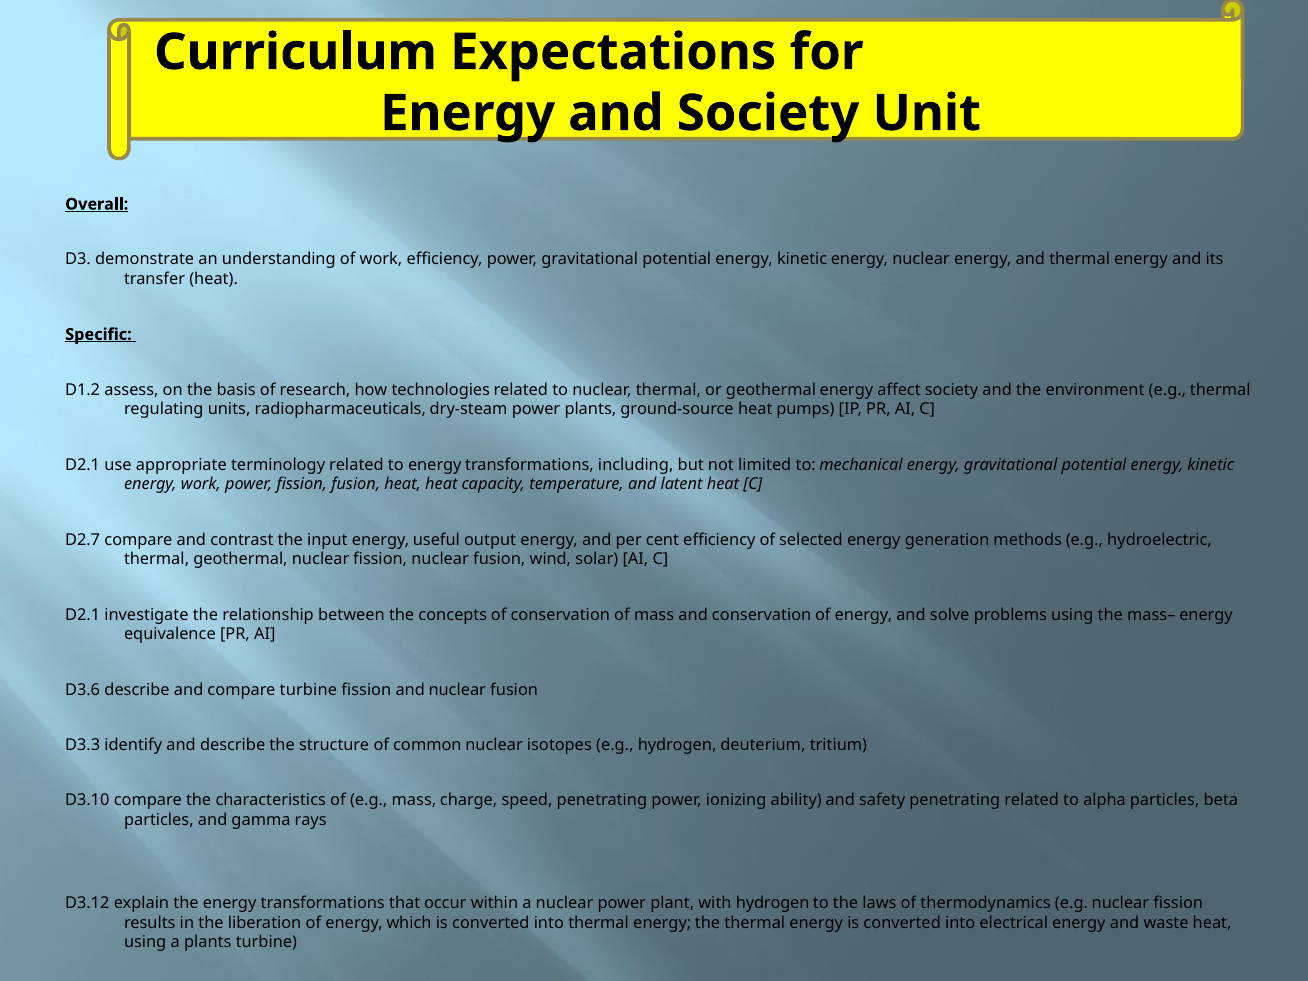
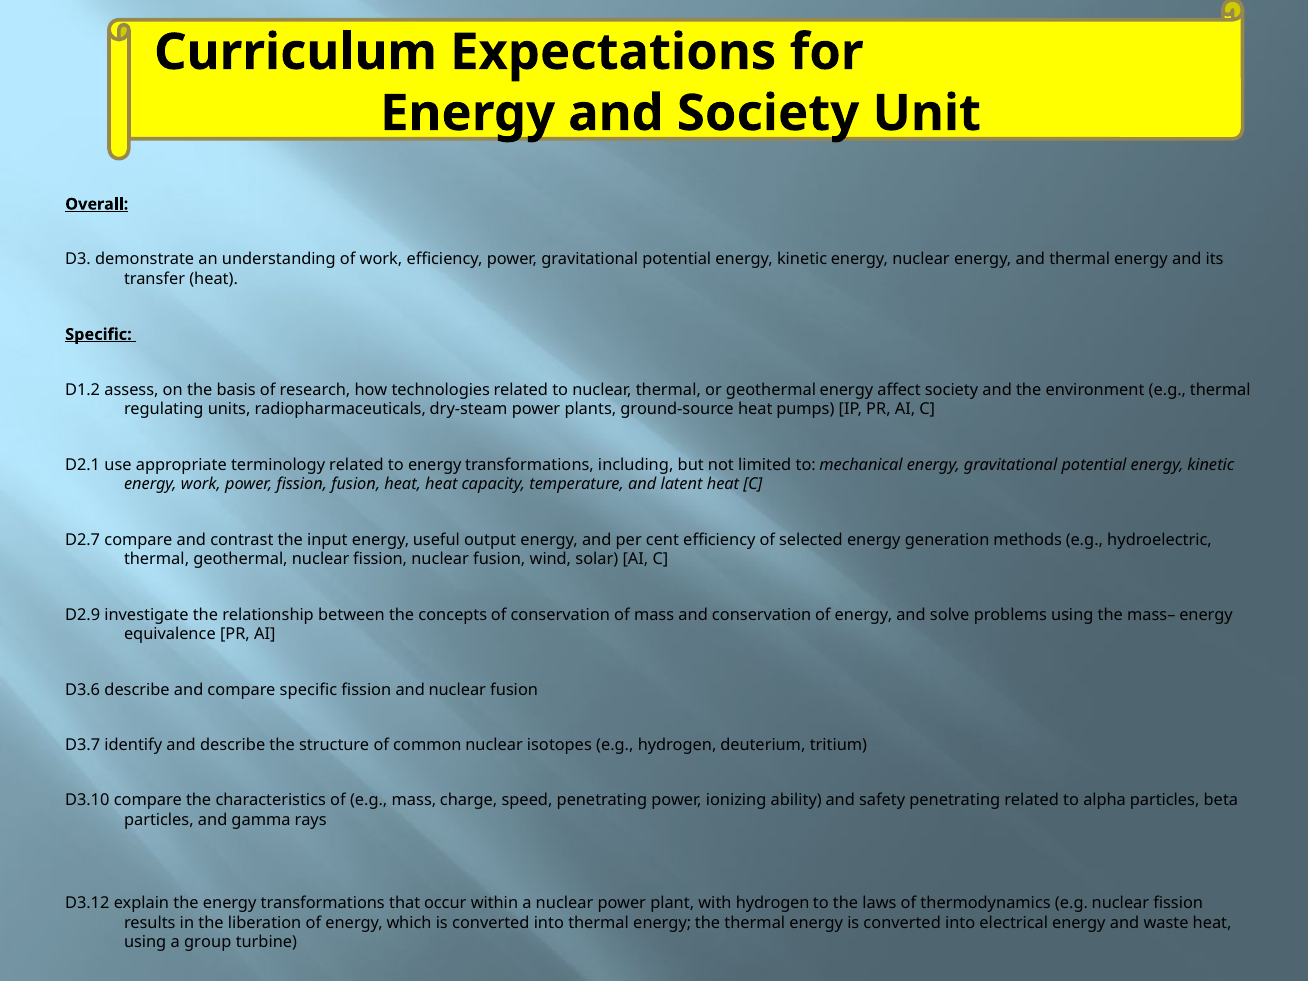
D2.1: D2.1 -> D2.9 (83, 615)
compare turbine: turbine -> specific (308, 690)
D3.3: D3.3 -> D3.7 (83, 745)
a plants: plants -> group (208, 942)
